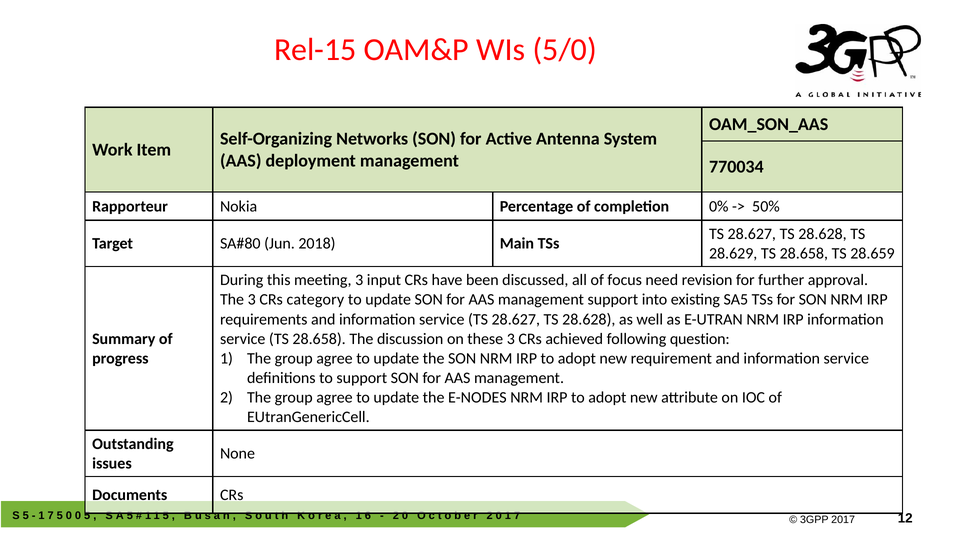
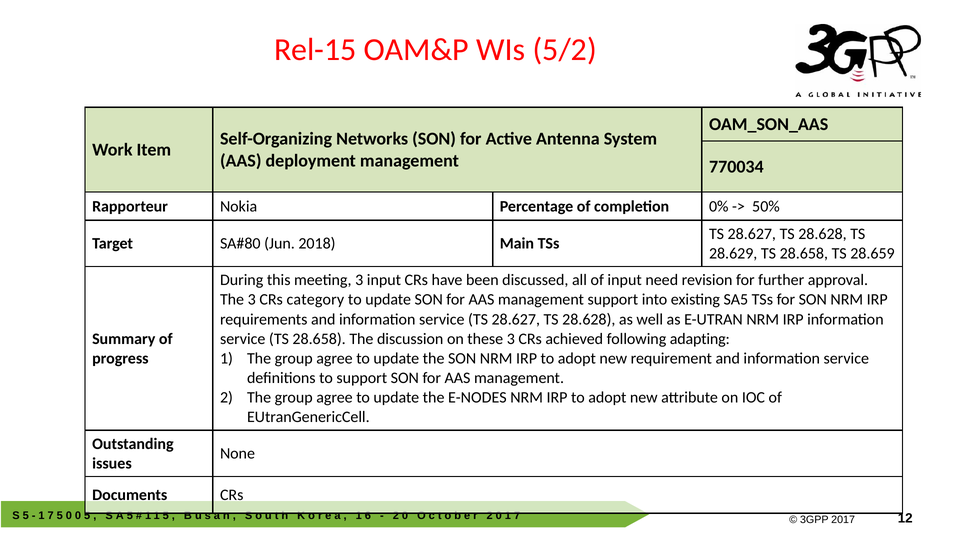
5/0: 5/0 -> 5/2 (565, 50)
of focus: focus -> input (625, 280)
question: question -> adapting (700, 339)
